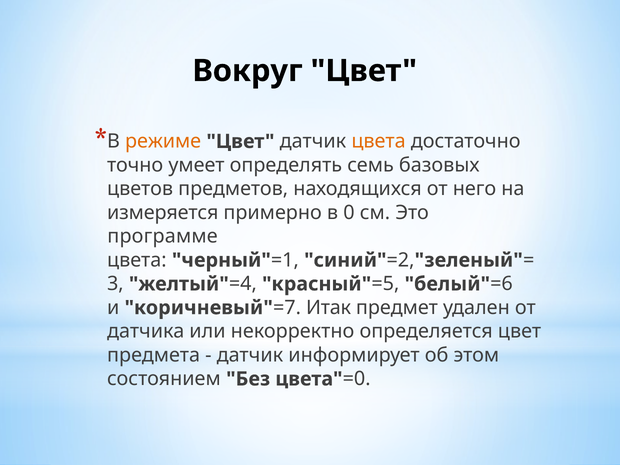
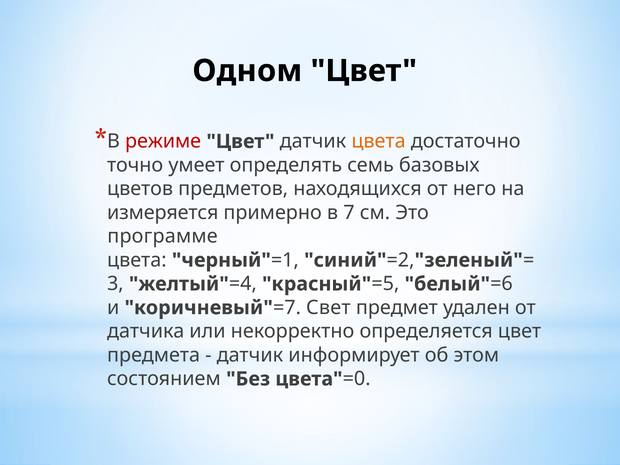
Вокруг: Вокруг -> Одном (247, 71)
режиме colour: orange -> red (163, 141)
0: 0 -> 7 (349, 213)
Итак: Итак -> Свет (328, 308)
